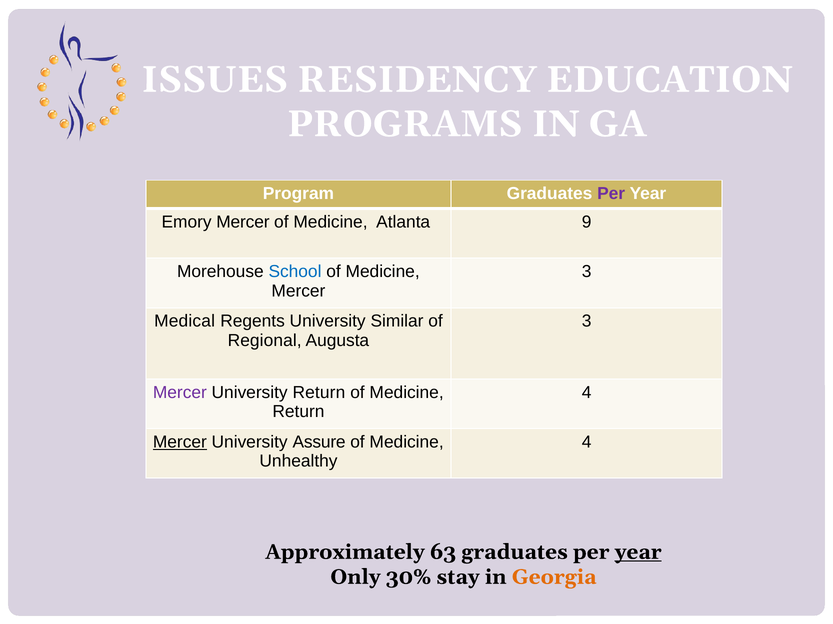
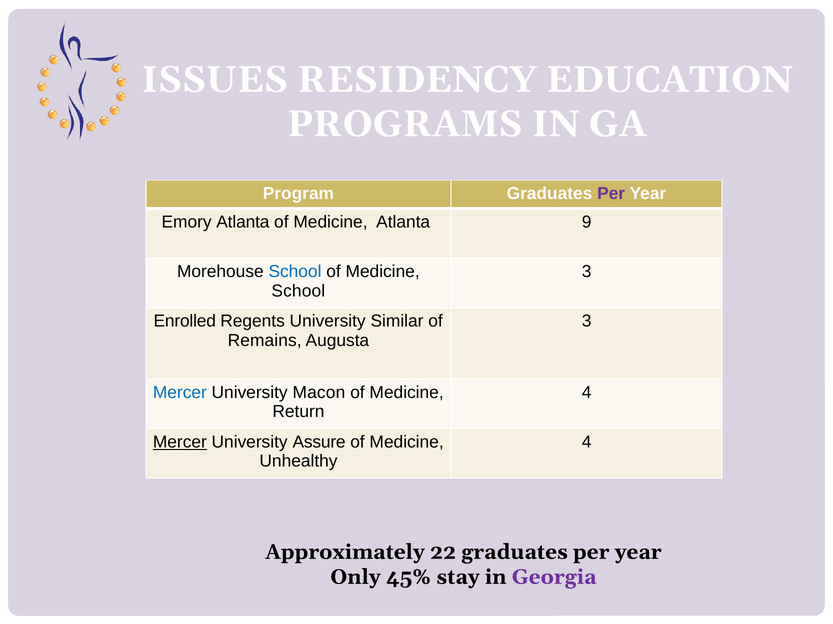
Emory Mercer: Mercer -> Atlanta (243, 222)
Mercer: Mercer -> School (298, 291)
Medical: Medical -> Enrolled (185, 322)
Regional: Regional -> Remains (265, 341)
Mercer colour: purple -> blue (180, 393)
University Return: Return -> Macon (319, 393)
63: 63 -> 22 (443, 553)
year underline: present -> none (638, 553)
30%: 30% -> 45% (408, 578)
Georgia colour: orange -> purple (554, 578)
